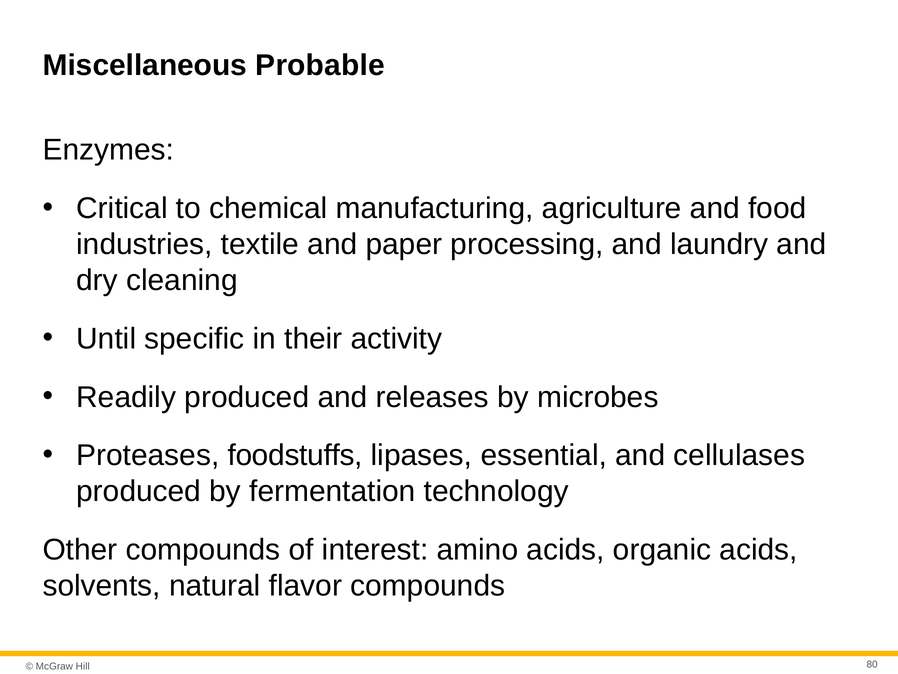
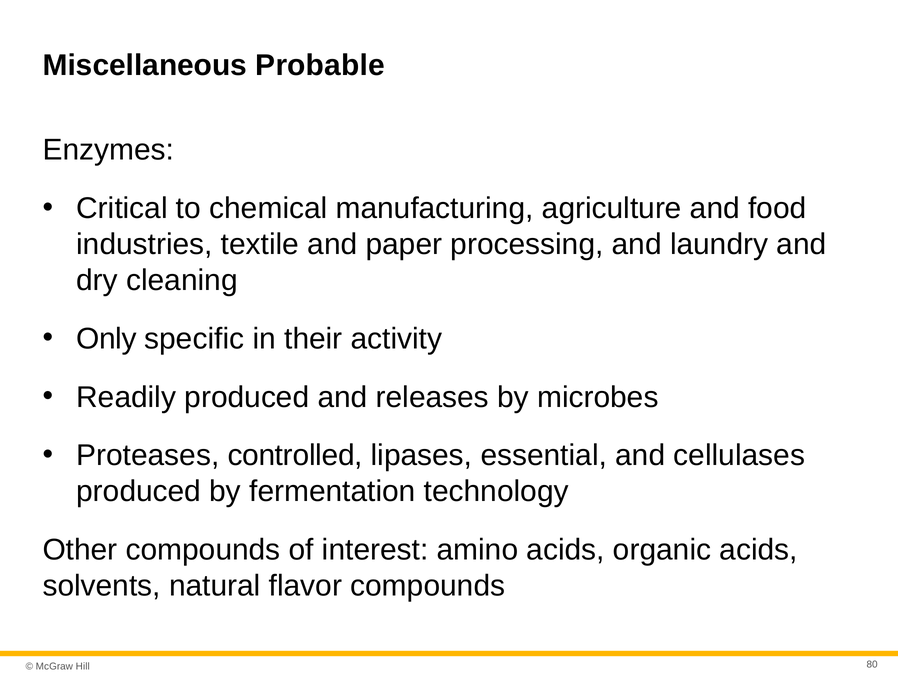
Until: Until -> Only (106, 338)
foodstuffs: foodstuffs -> controlled (295, 455)
